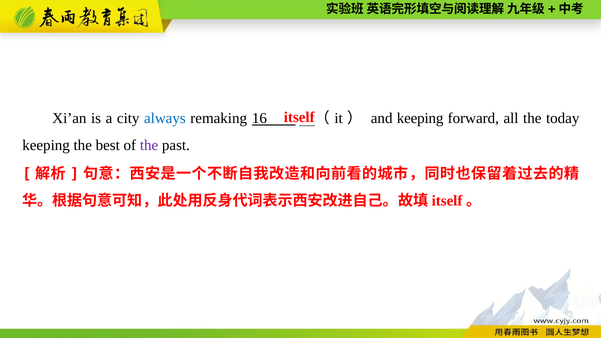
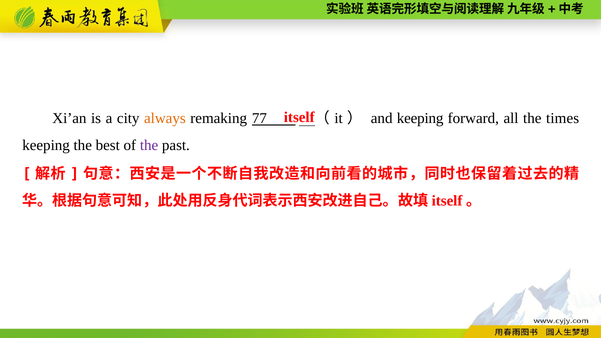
always colour: blue -> orange (165, 118)
16: 16 -> 77 (259, 118)
today: today -> times (563, 118)
